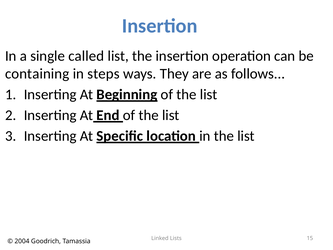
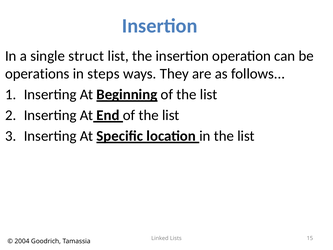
called: called -> struct (86, 56)
containing: containing -> operations (37, 74)
